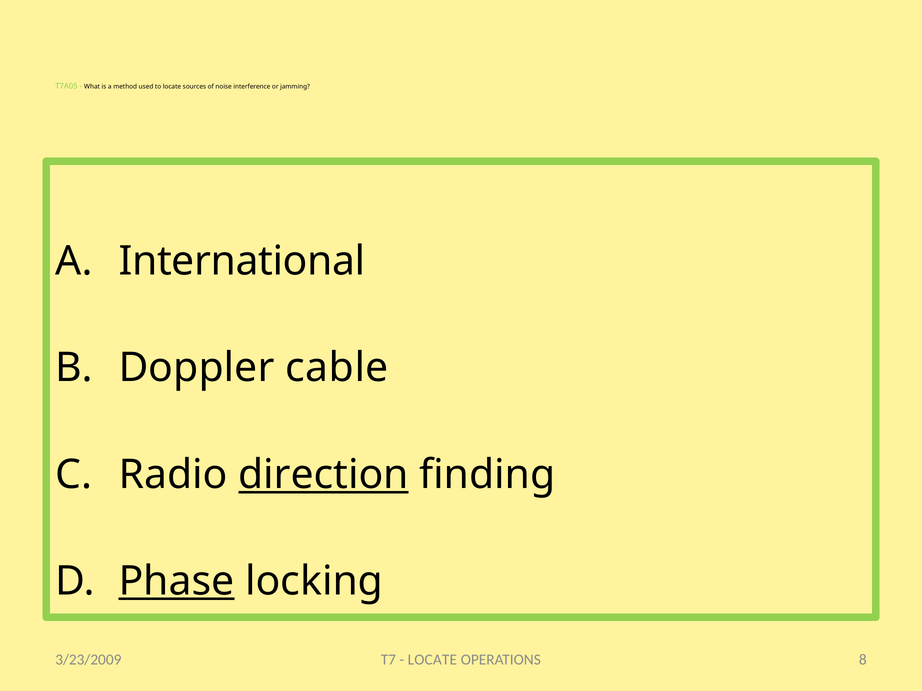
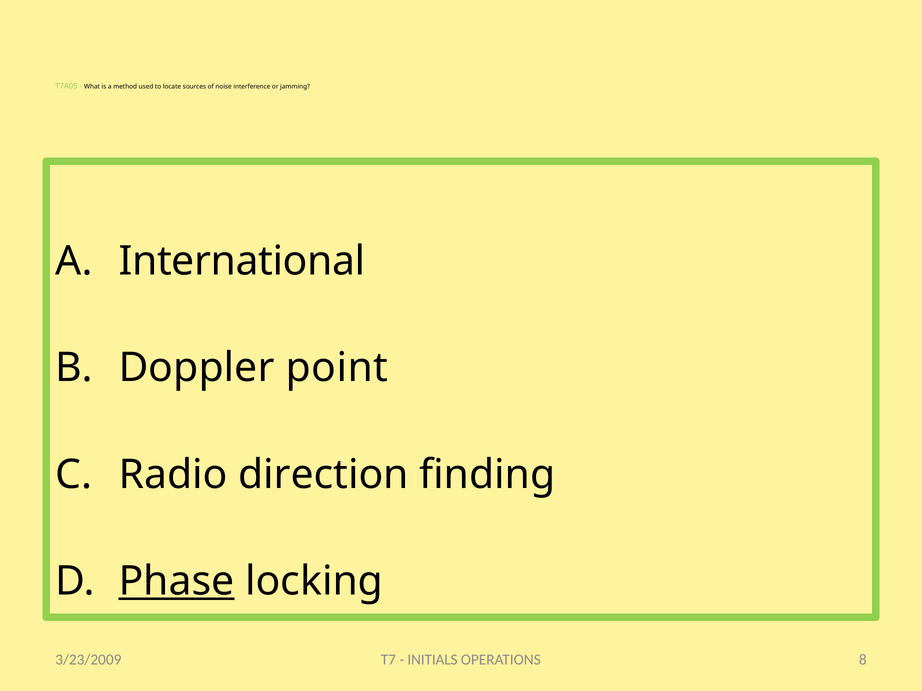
cable: cable -> point (337, 368)
direction underline: present -> none (323, 475)
LOCATE: LOCATE -> INITIALS (433, 660)
